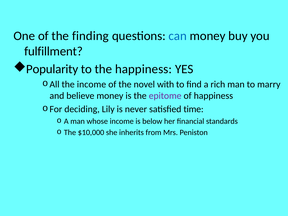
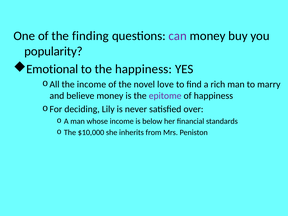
can colour: blue -> purple (178, 36)
fulfillment: fulfillment -> popularity (54, 51)
Popularity: Popularity -> Emotional (52, 69)
with: with -> love (165, 84)
time: time -> over (193, 109)
